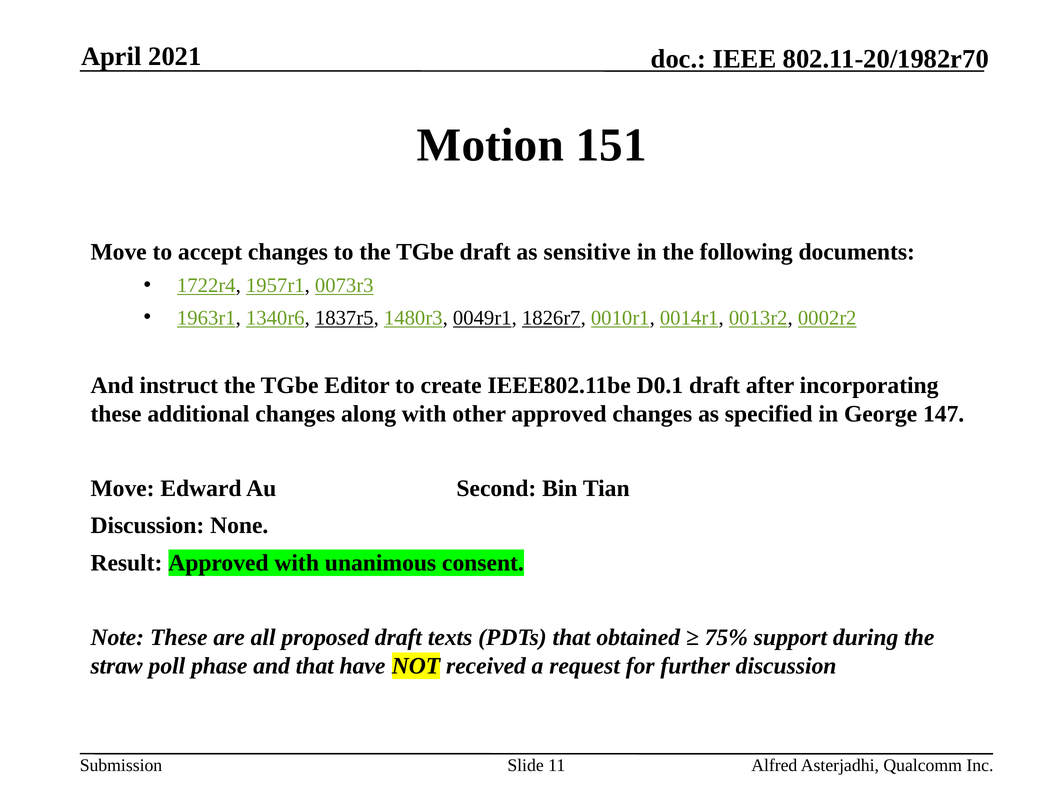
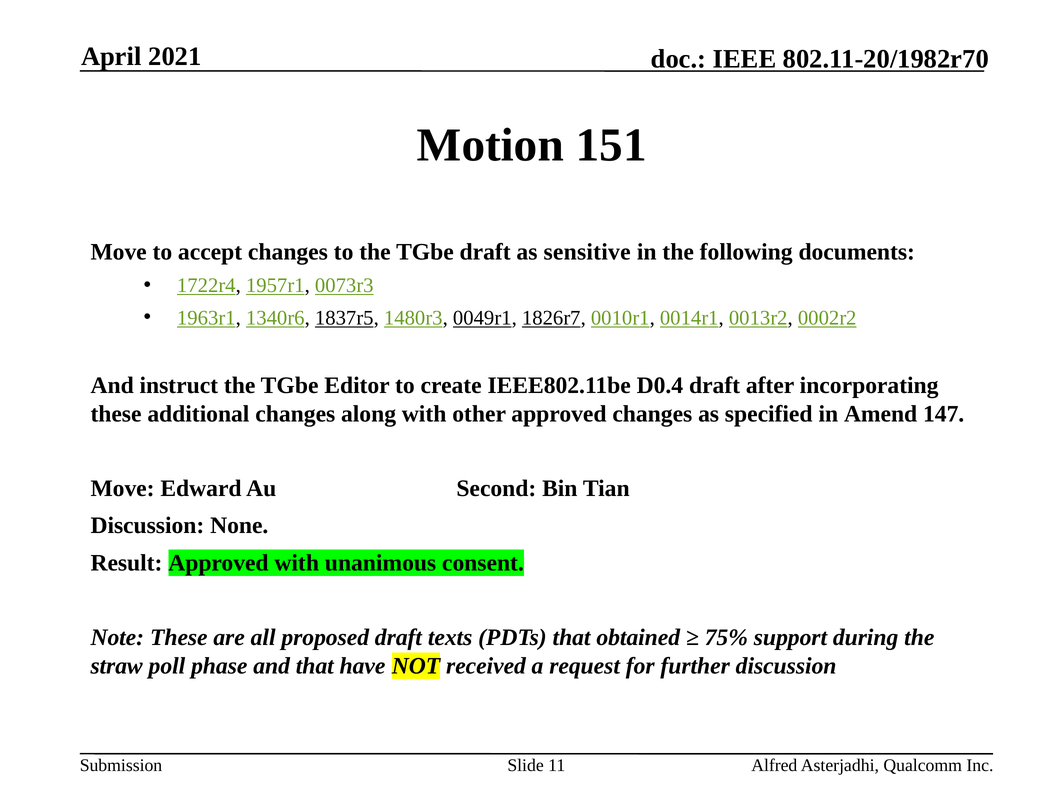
D0.1: D0.1 -> D0.4 (660, 386)
George: George -> Amend (881, 414)
